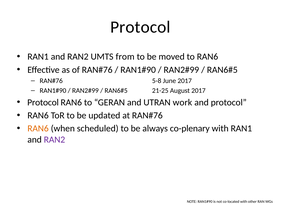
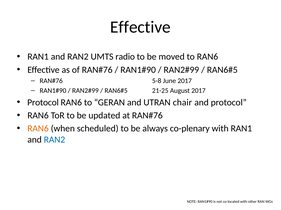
Protocol: Protocol -> Effective (140, 27)
from: from -> radio (125, 57)
work: work -> chair (182, 103)
RAN2 colour: purple -> blue (54, 140)
